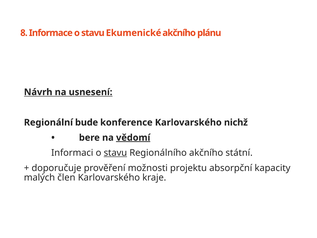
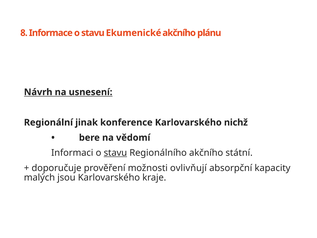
bude: bude -> jinak (87, 122)
vědomí underline: present -> none (133, 138)
projektu: projektu -> ovlivňují (188, 168)
člen: člen -> jsou (66, 177)
